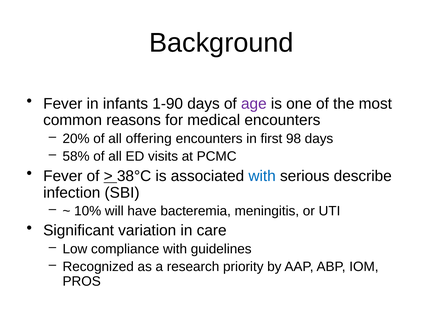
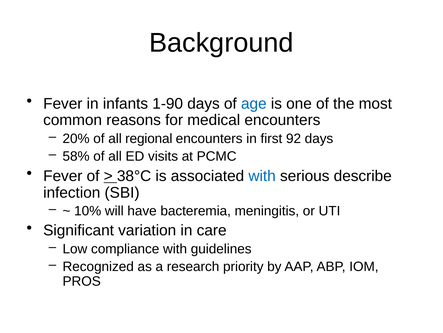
age colour: purple -> blue (254, 103)
offering: offering -> regional (149, 138)
98: 98 -> 92 (294, 138)
